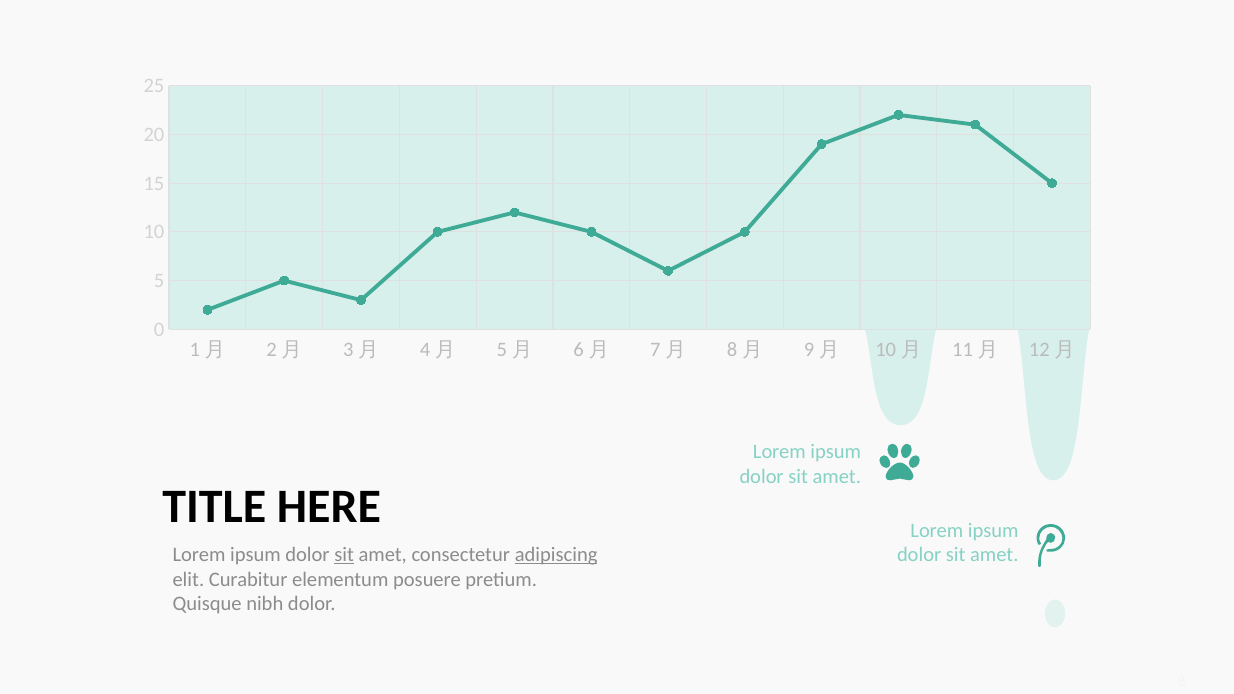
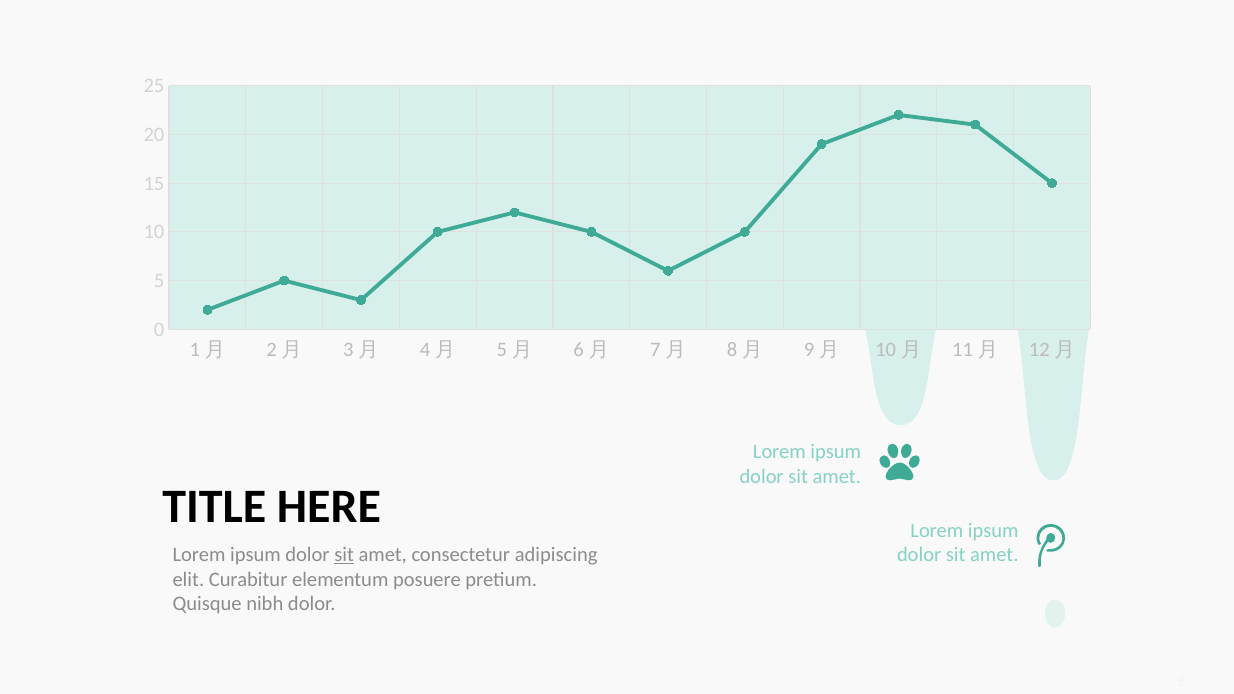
adipiscing underline: present -> none (556, 555)
